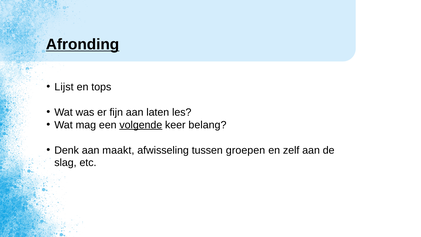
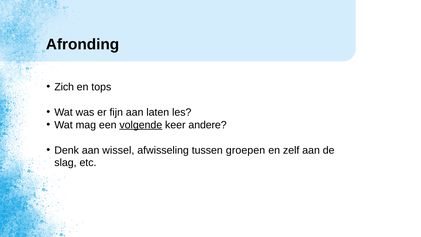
Afronding underline: present -> none (83, 44)
Lijst: Lijst -> Zich (64, 87)
belang: belang -> andere (208, 125)
maakt: maakt -> wissel (118, 150)
